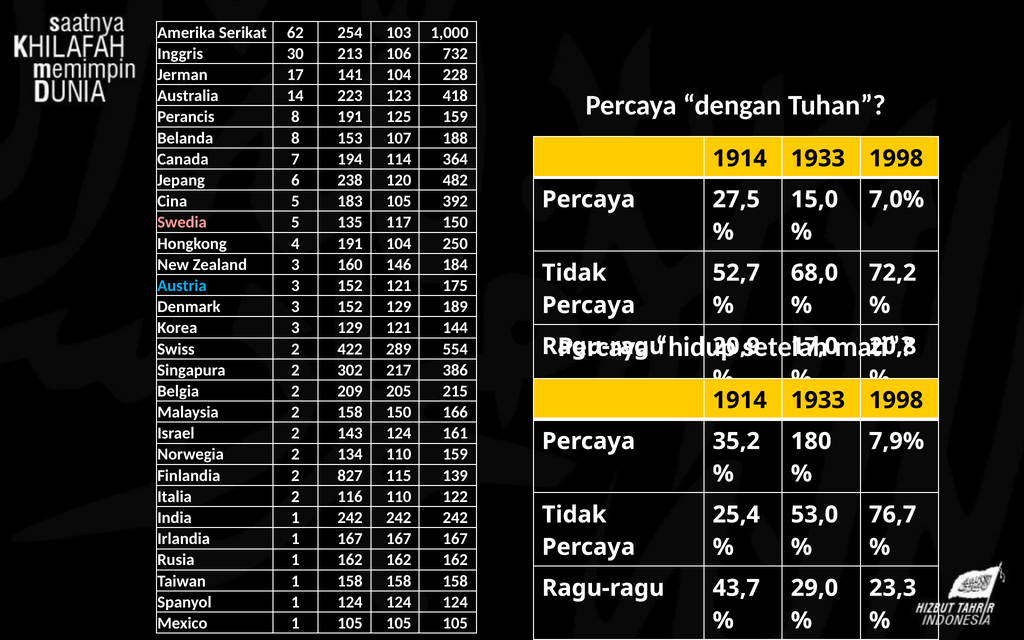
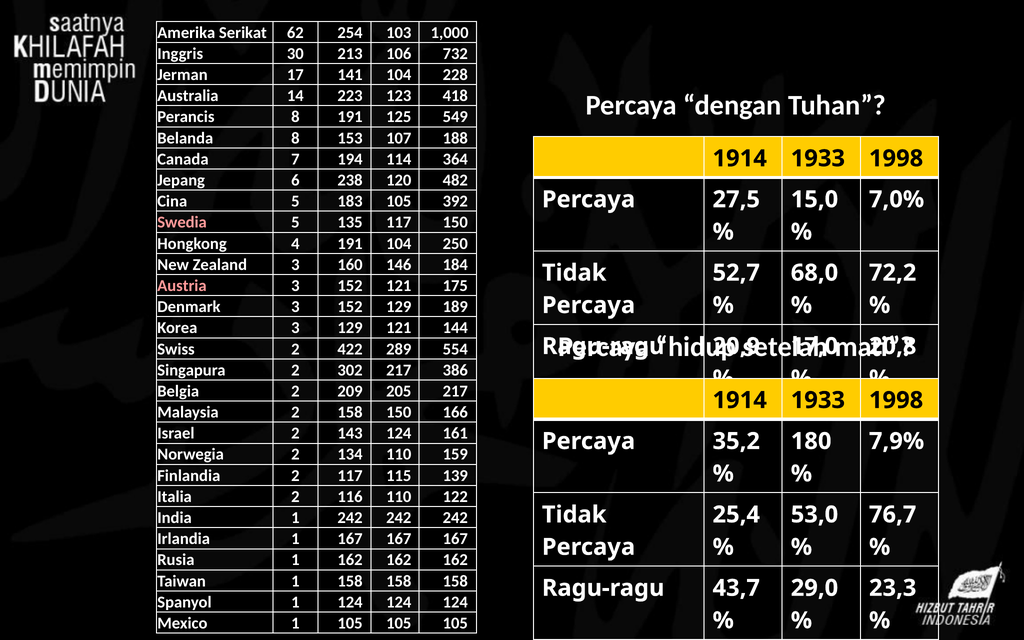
125 159: 159 -> 549 (455, 117)
Austria colour: light blue -> pink (182, 286)
205 215: 215 -> 217 (455, 391)
2 827: 827 -> 117 (350, 476)
